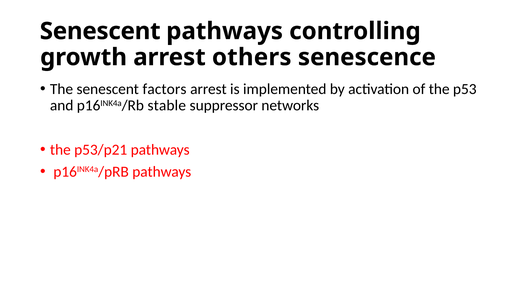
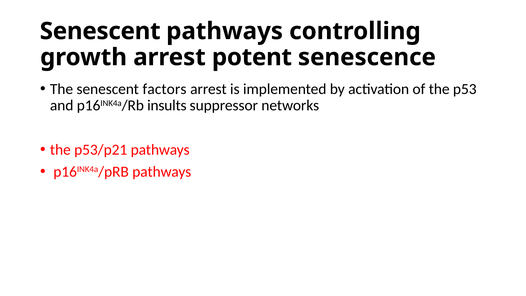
others: others -> potent (252, 57)
stable: stable -> insults (167, 106)
